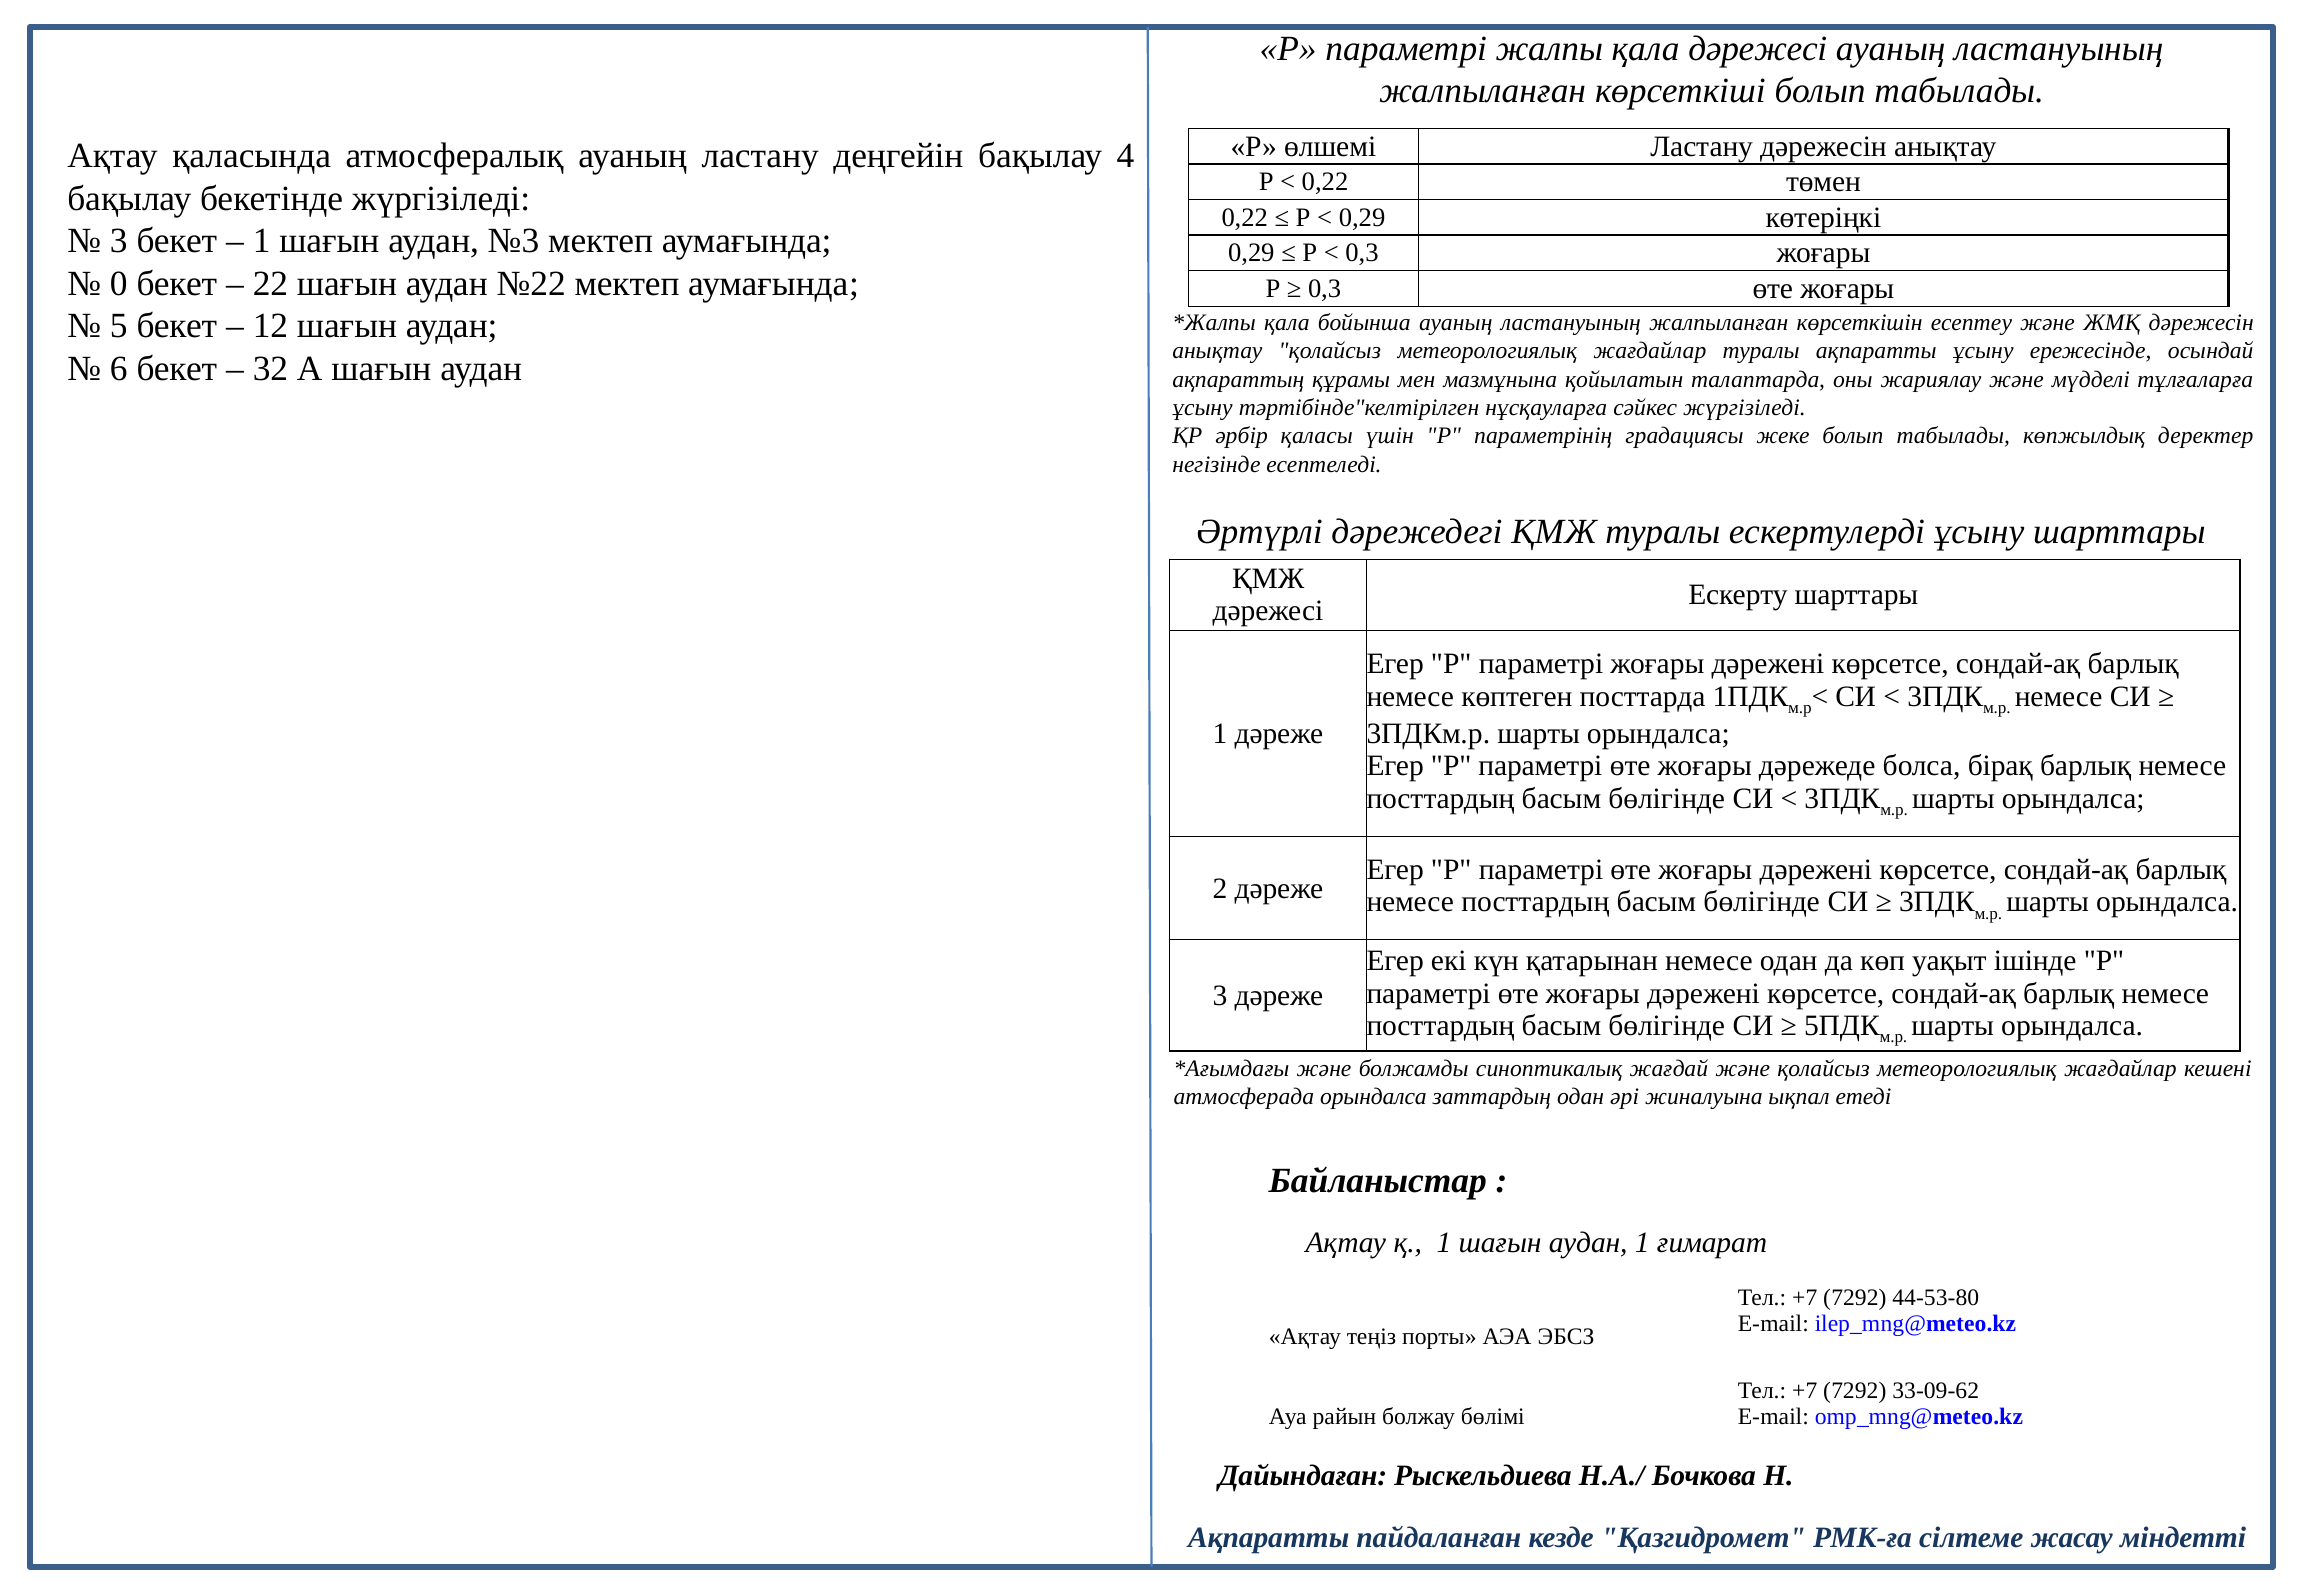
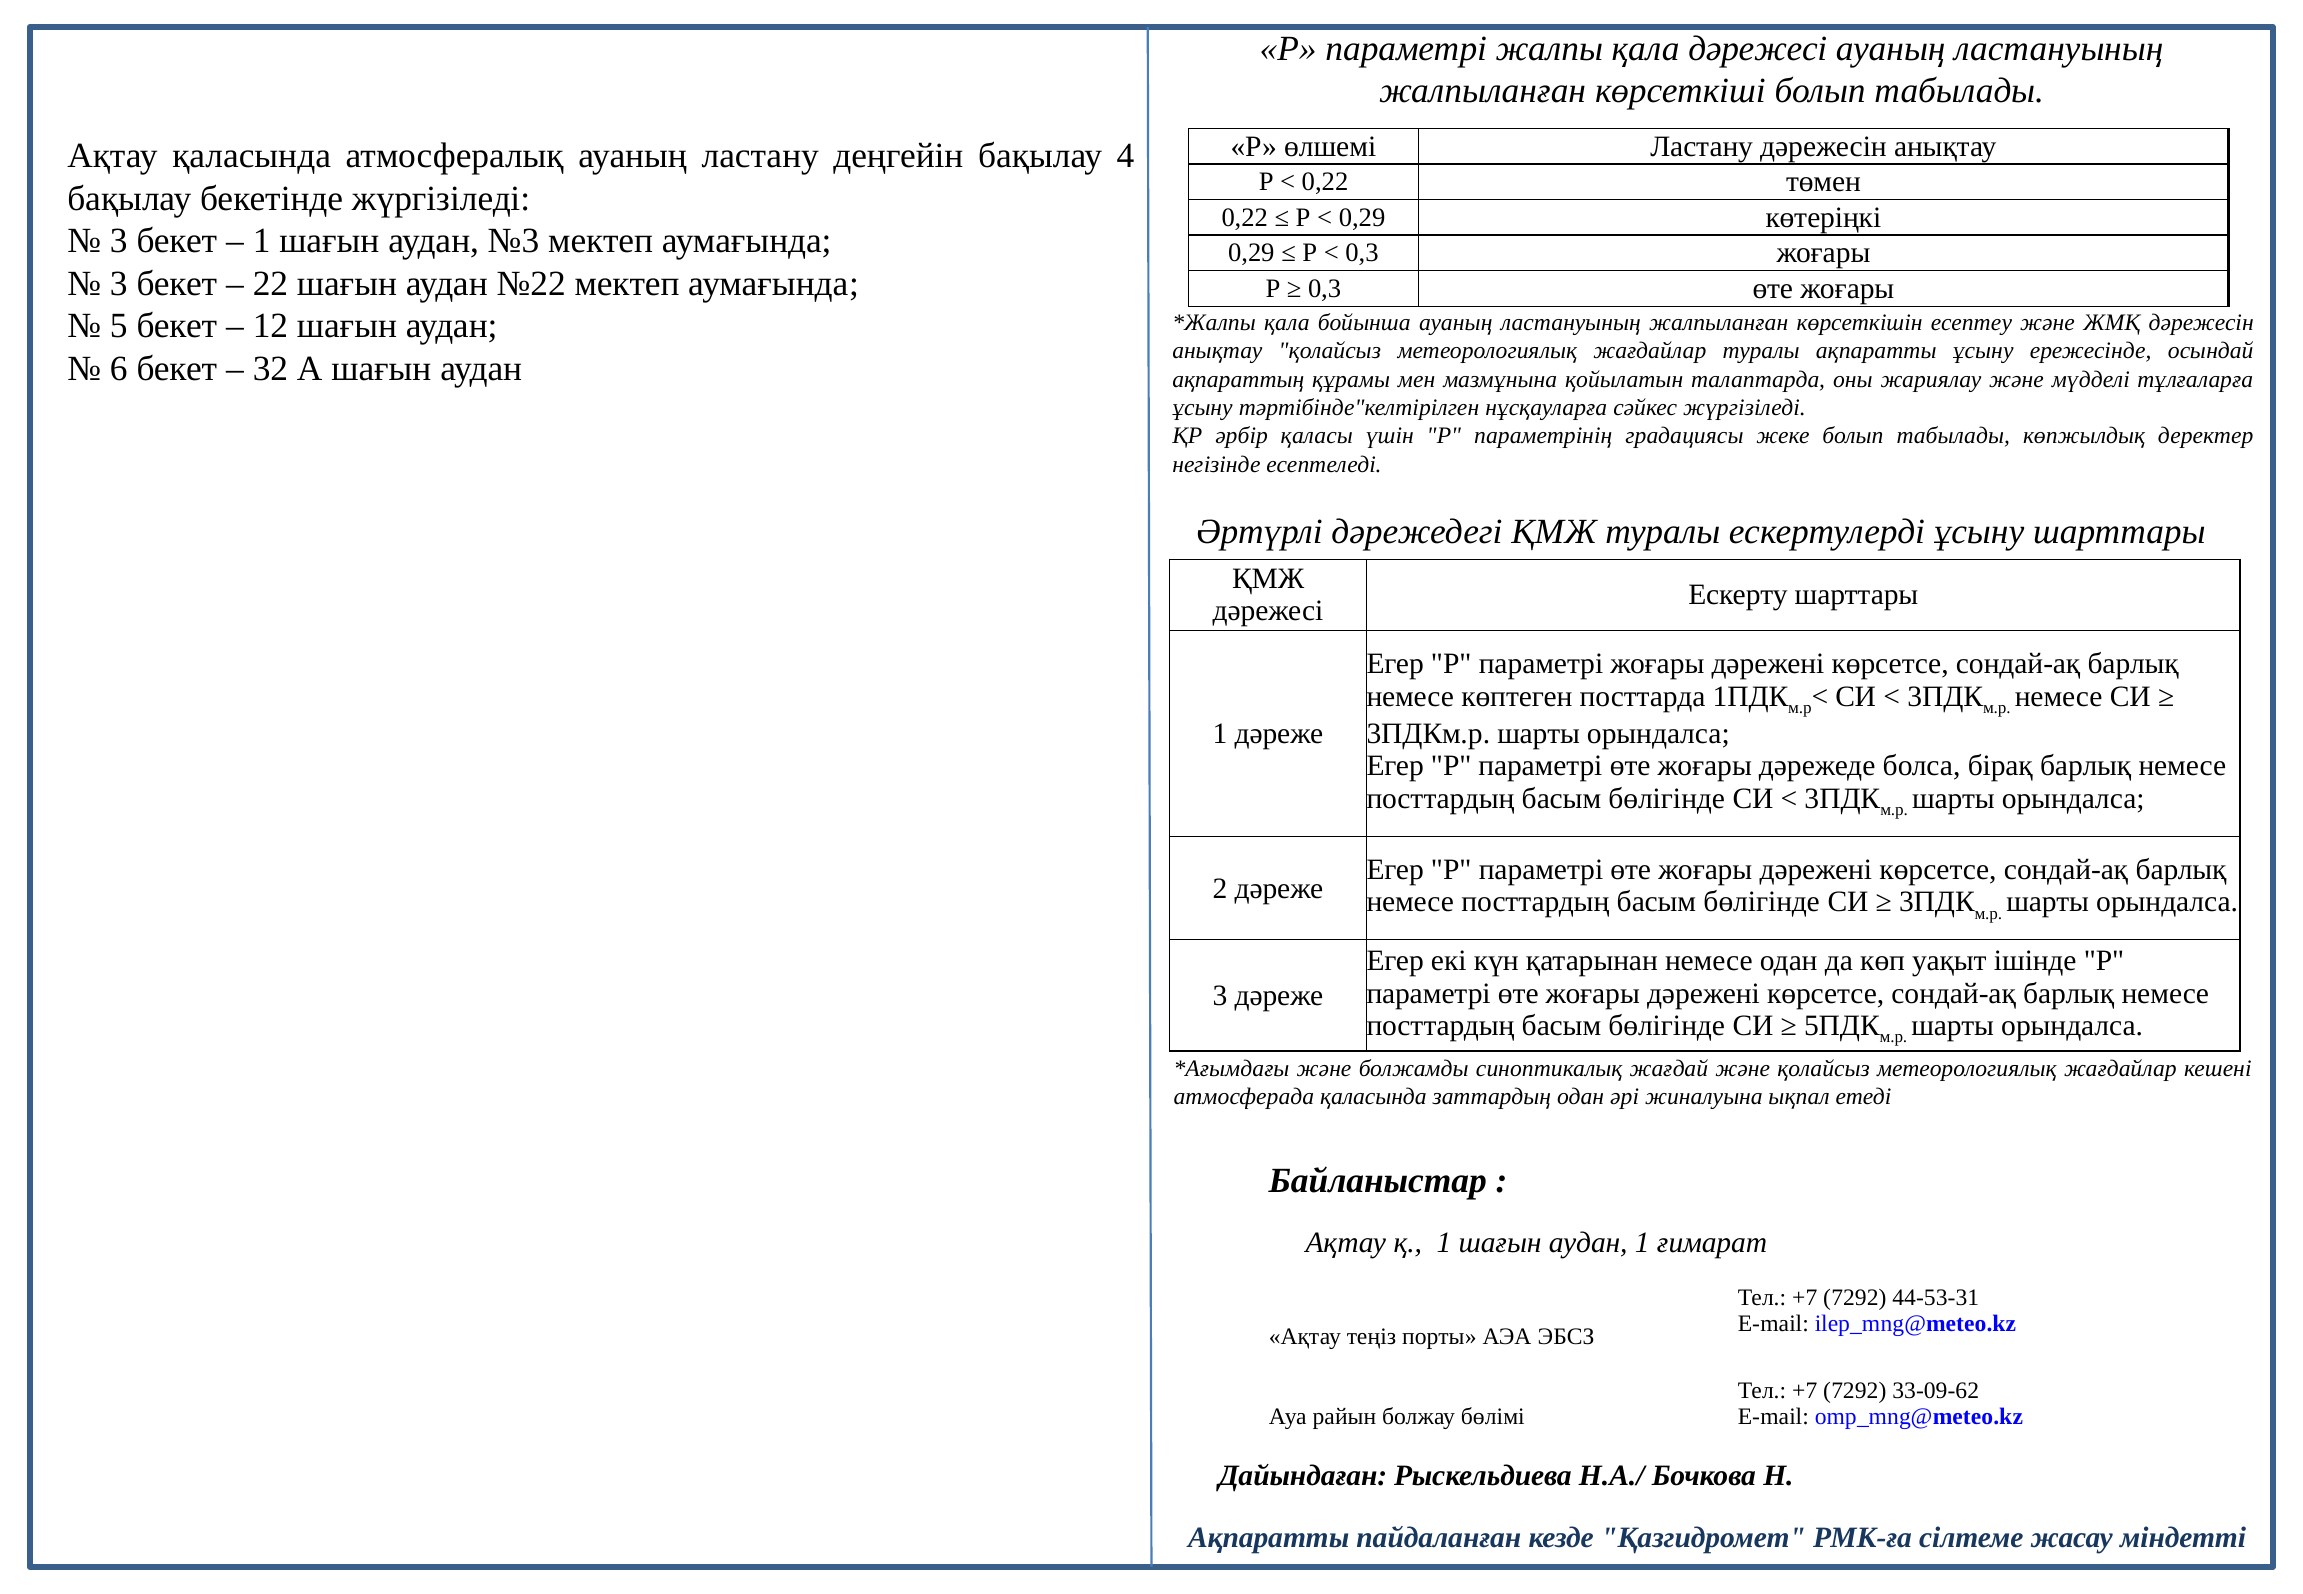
0: 0 -> 3 (119, 283)
атмосферада орындалса: орындалса -> қаласында (1373, 1097)
44-53-80: 44-53-80 -> 44-53-31 (1936, 1298)
